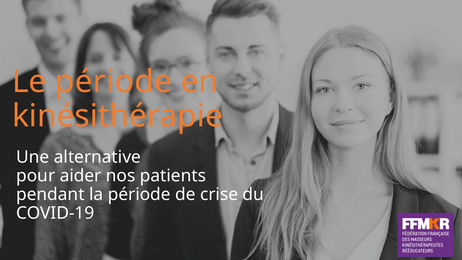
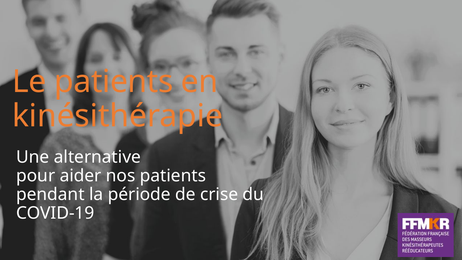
Le période: période -> patients (114, 82)
